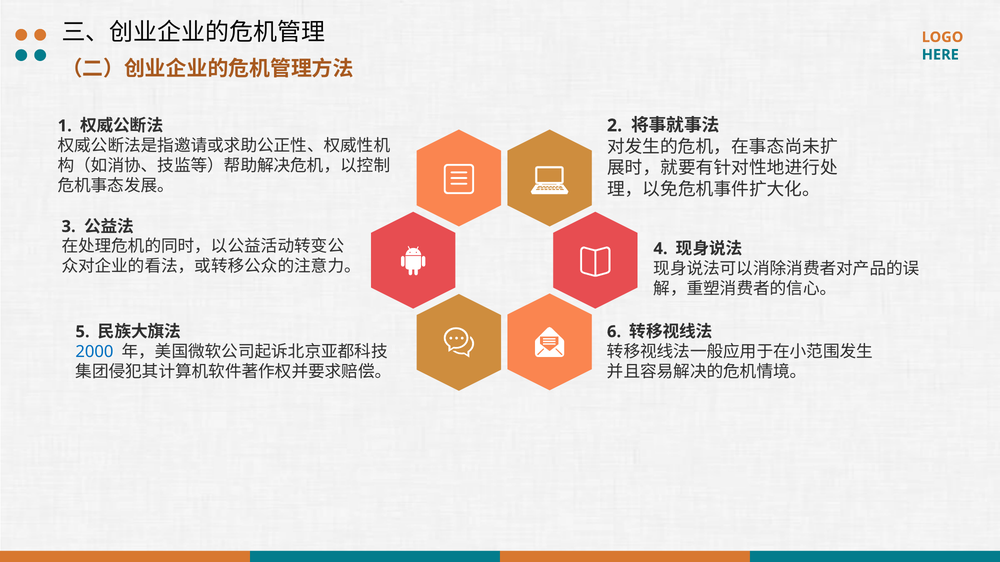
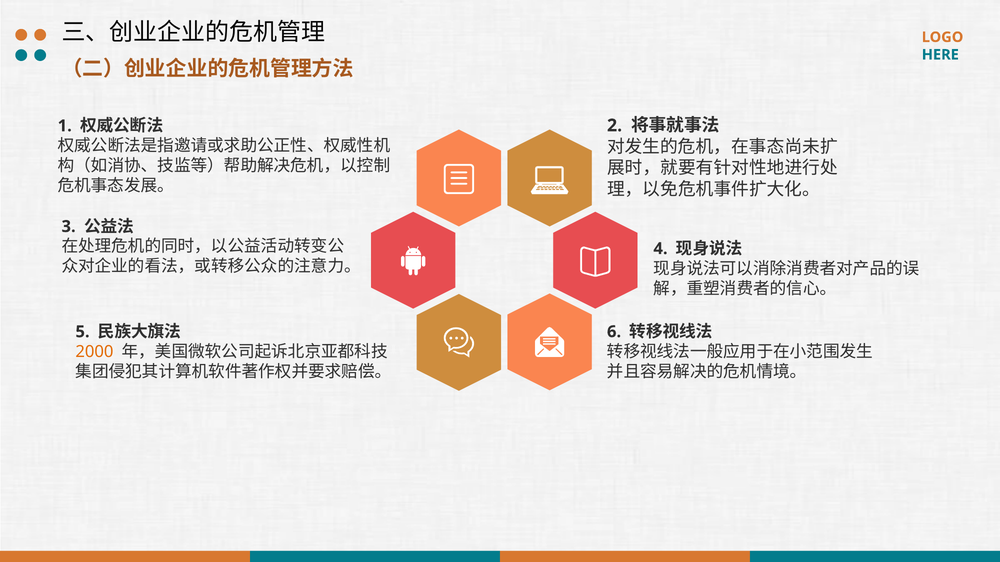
2000 colour: blue -> orange (94, 352)
